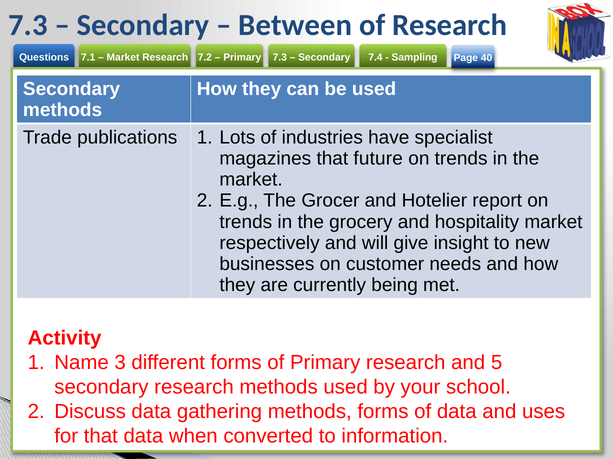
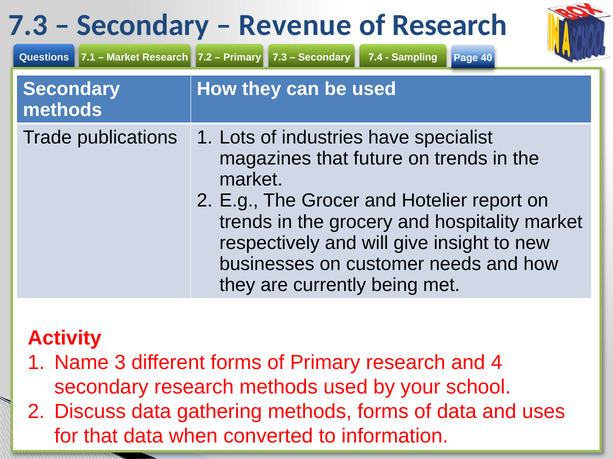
Between: Between -> Revenue (295, 25)
5: 5 -> 4 (497, 363)
